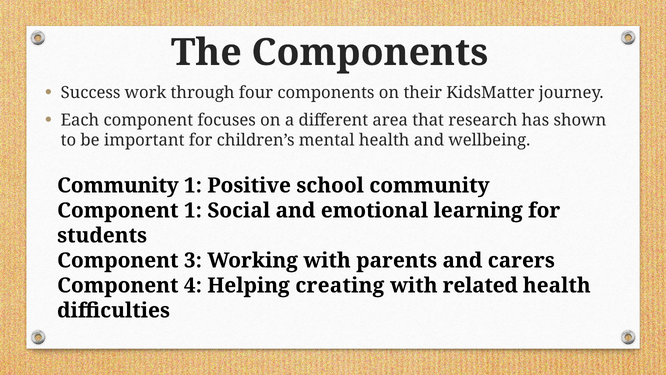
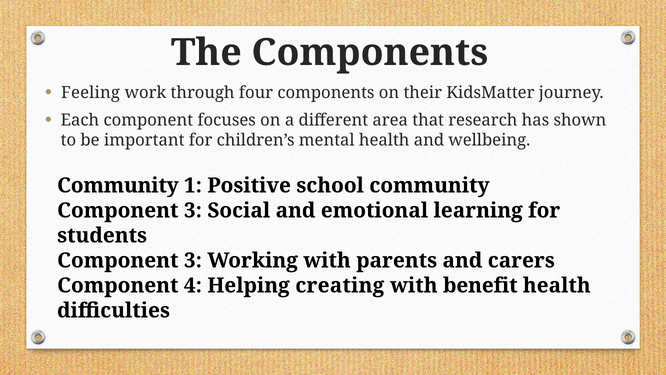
Success: Success -> Feeling (90, 93)
1: 1 -> 3 (193, 210)
related: related -> benefit (480, 285)
